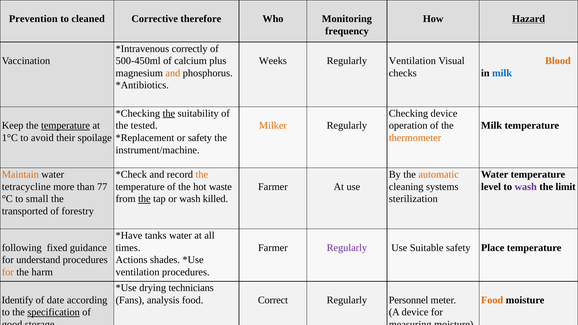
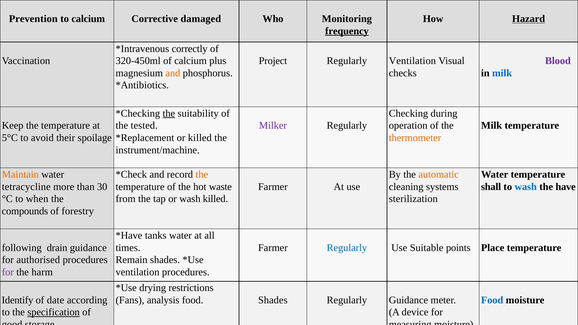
to cleaned: cleaned -> calcium (88, 19)
therefore: therefore -> damaged (201, 19)
frequency underline: none -> present (347, 31)
500-450ml: 500-450ml -> 320-450ml (138, 61)
Weeks: Weeks -> Project (273, 61)
Blood colour: orange -> purple (558, 61)
Checking device: device -> during (444, 113)
temperature underline: present -> none (66, 126)
Milker colour: orange -> purple (273, 126)
1°C: 1°C -> 5°C (10, 138)
or safety: safety -> killed (200, 138)
77: 77 -> 30 (102, 187)
level: level -> shall (491, 187)
wash colour: purple -> blue (526, 187)
limit: limit -> have (566, 187)
small: small -> when (37, 199)
the underline: present -> none (144, 199)
transported: transported -> compounds (25, 211)
fixed: fixed -> drain (57, 248)
Regularly colour: purple -> blue (347, 248)
Suitable safety: safety -> points (458, 248)
understand: understand -> authorised (38, 260)
Actions: Actions -> Remain (132, 260)
for colour: orange -> purple (8, 272)
technicians: technicians -> restrictions (191, 288)
food Correct: Correct -> Shades (273, 300)
Regularly Personnel: Personnel -> Guidance (408, 300)
Food colour: orange -> blue (492, 300)
